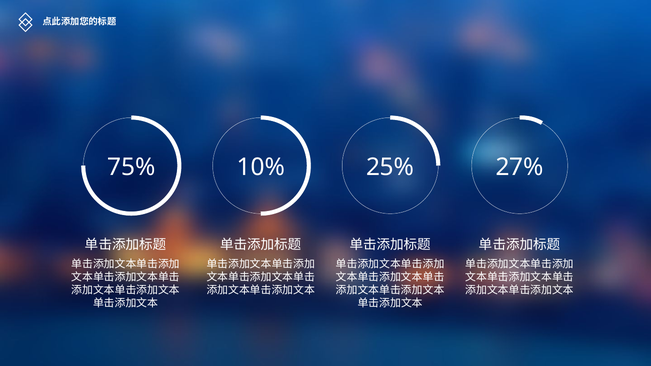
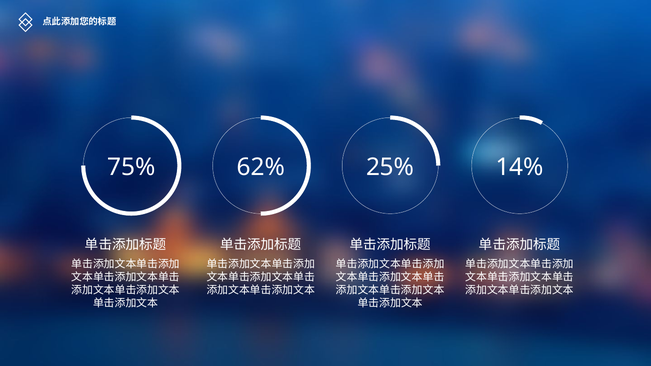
10%: 10% -> 62% (261, 167)
27%: 27% -> 14% (520, 167)
